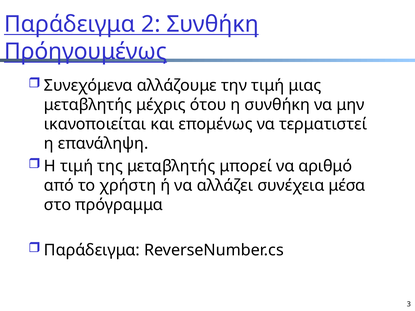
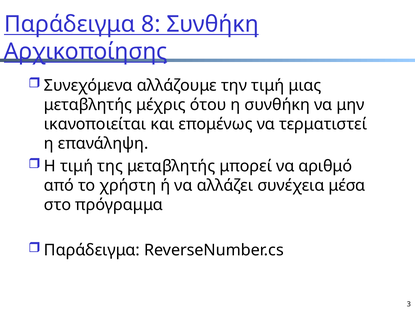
2: 2 -> 8 (151, 24)
Πρόηγουμένως: Πρόηγουμένως -> Αρχικοποίησης (86, 52)
